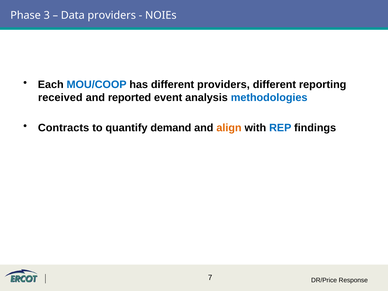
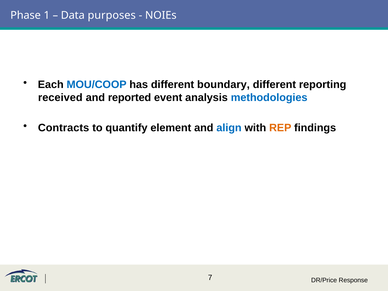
3: 3 -> 1 (47, 15)
Data providers: providers -> purposes (112, 15)
different providers: providers -> boundary (223, 85)
demand: demand -> element (171, 128)
align colour: orange -> blue (229, 128)
REP colour: blue -> orange (280, 128)
